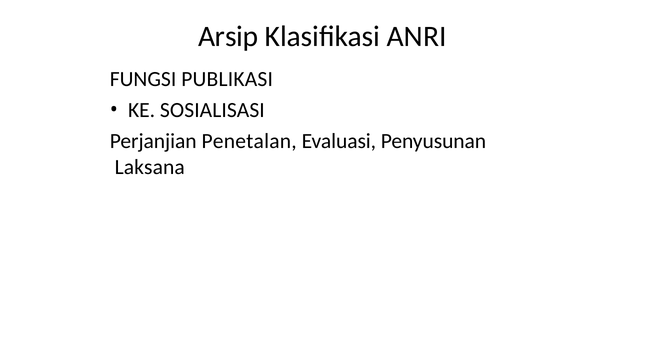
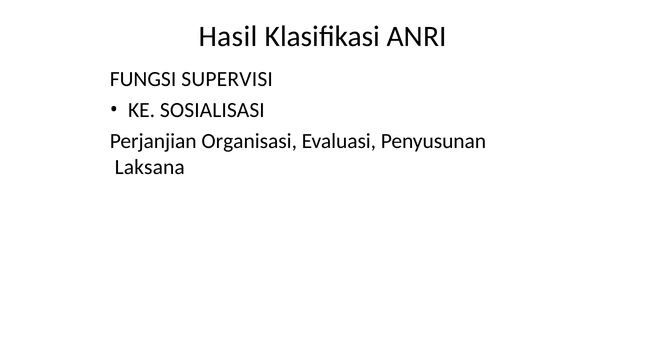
Arsip: Arsip -> Hasil (228, 37)
PUBLIKASI: PUBLIKASI -> SUPERVISI (227, 79)
Penetalan: Penetalan -> Organisasi (249, 141)
